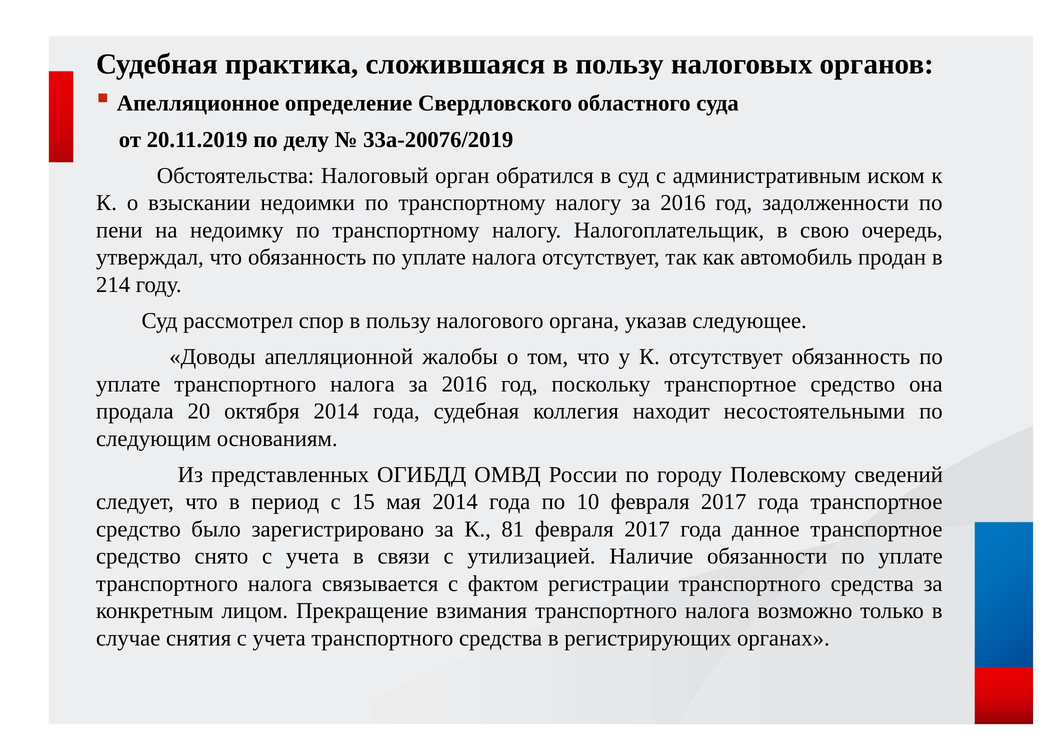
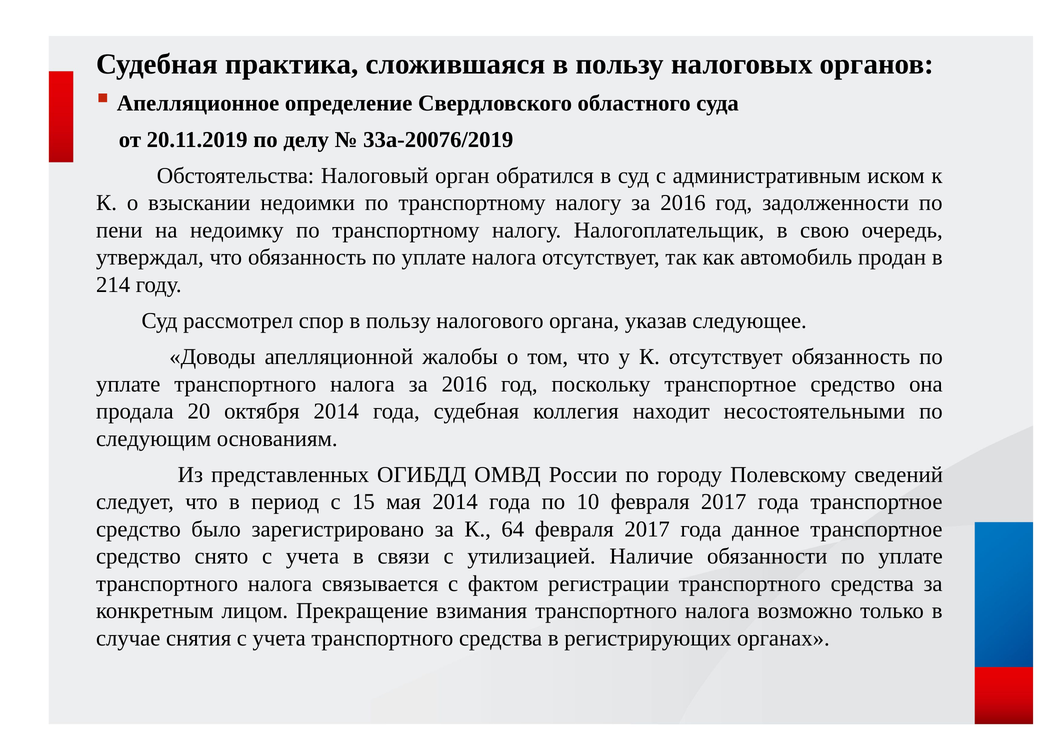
81: 81 -> 64 (513, 530)
